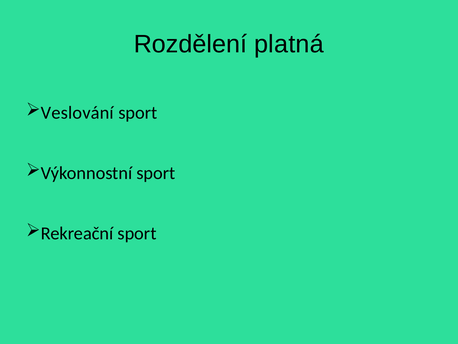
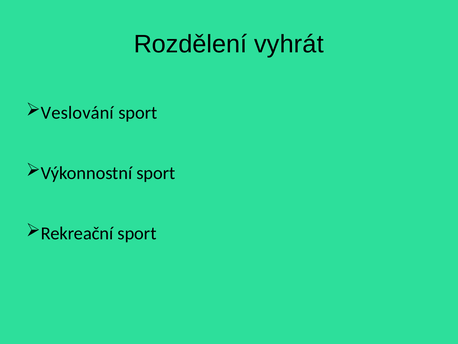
platná: platná -> vyhrát (289, 44)
